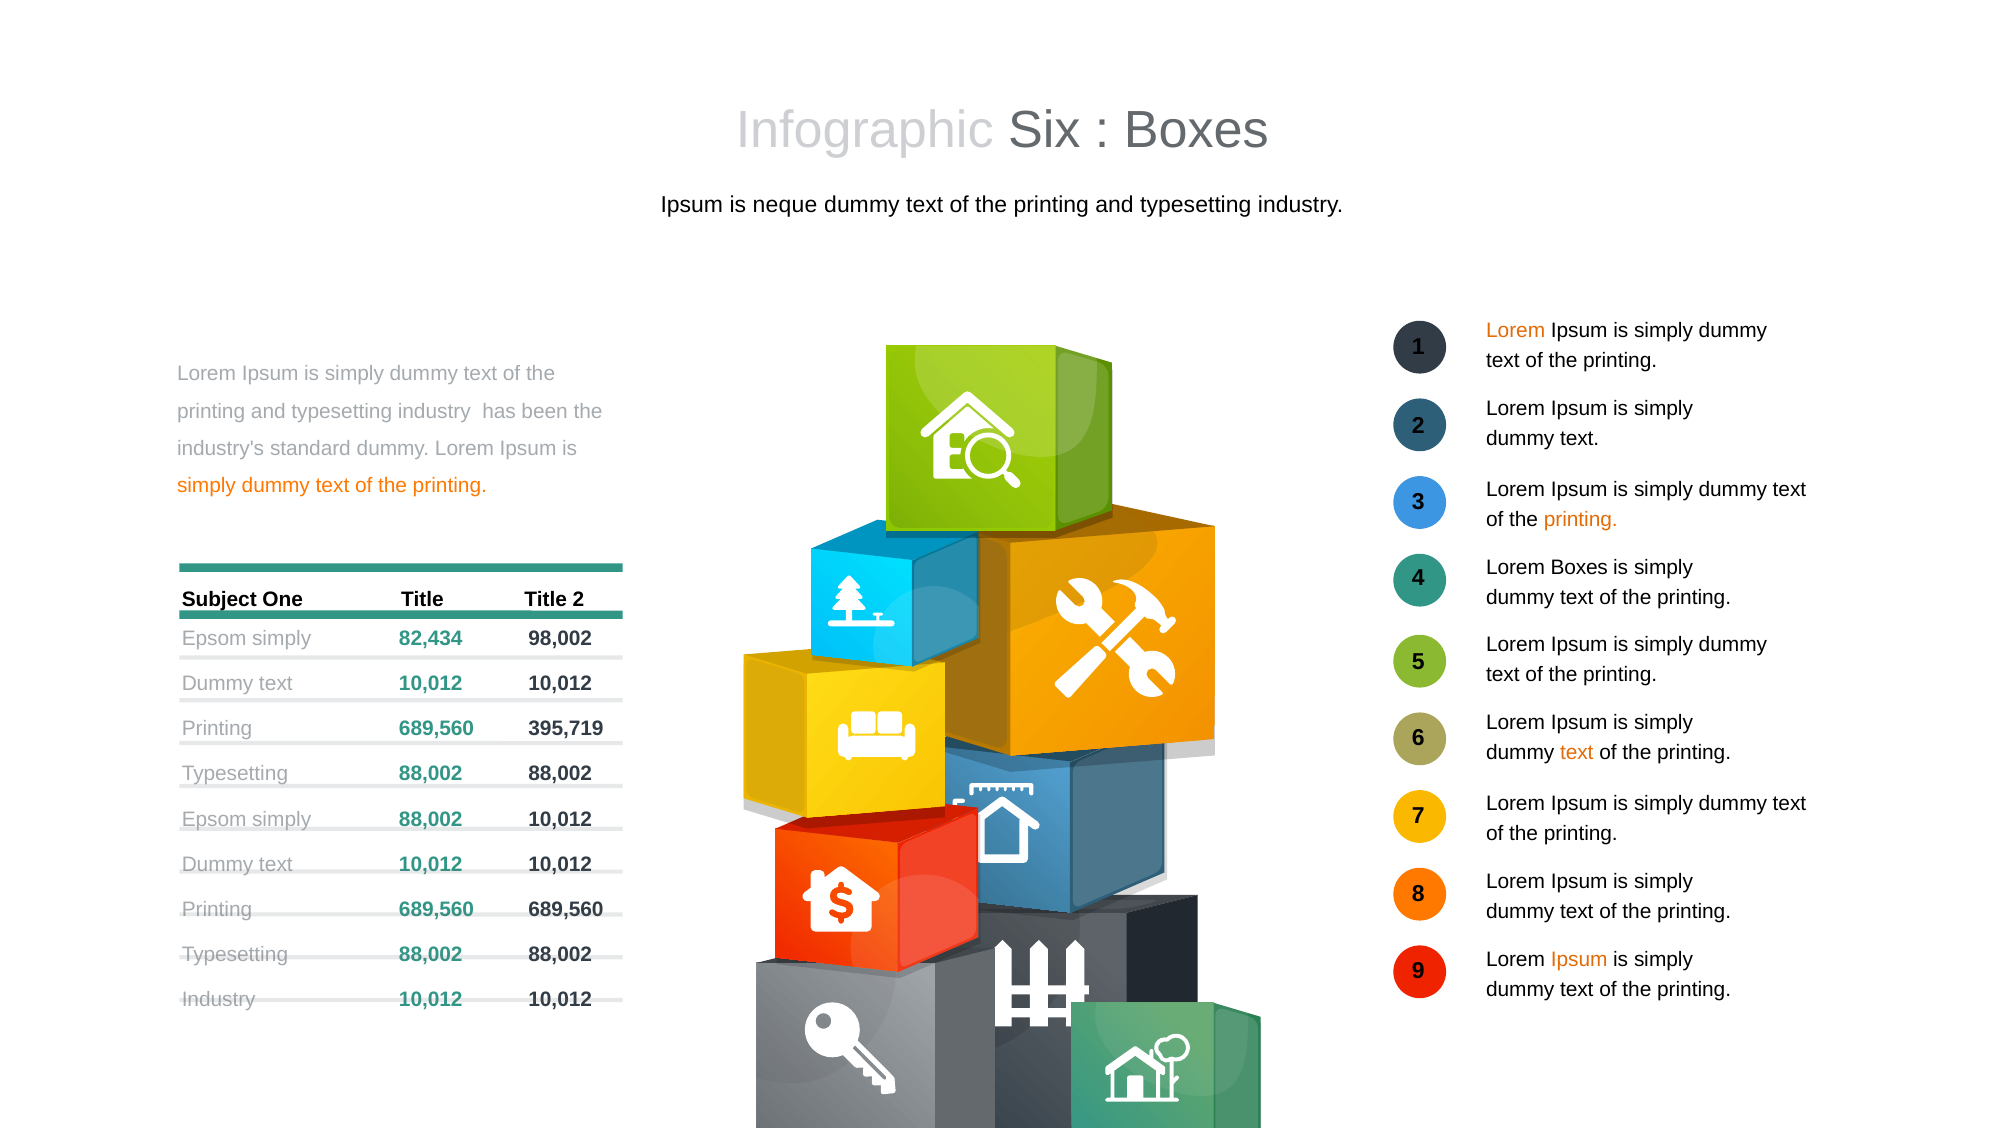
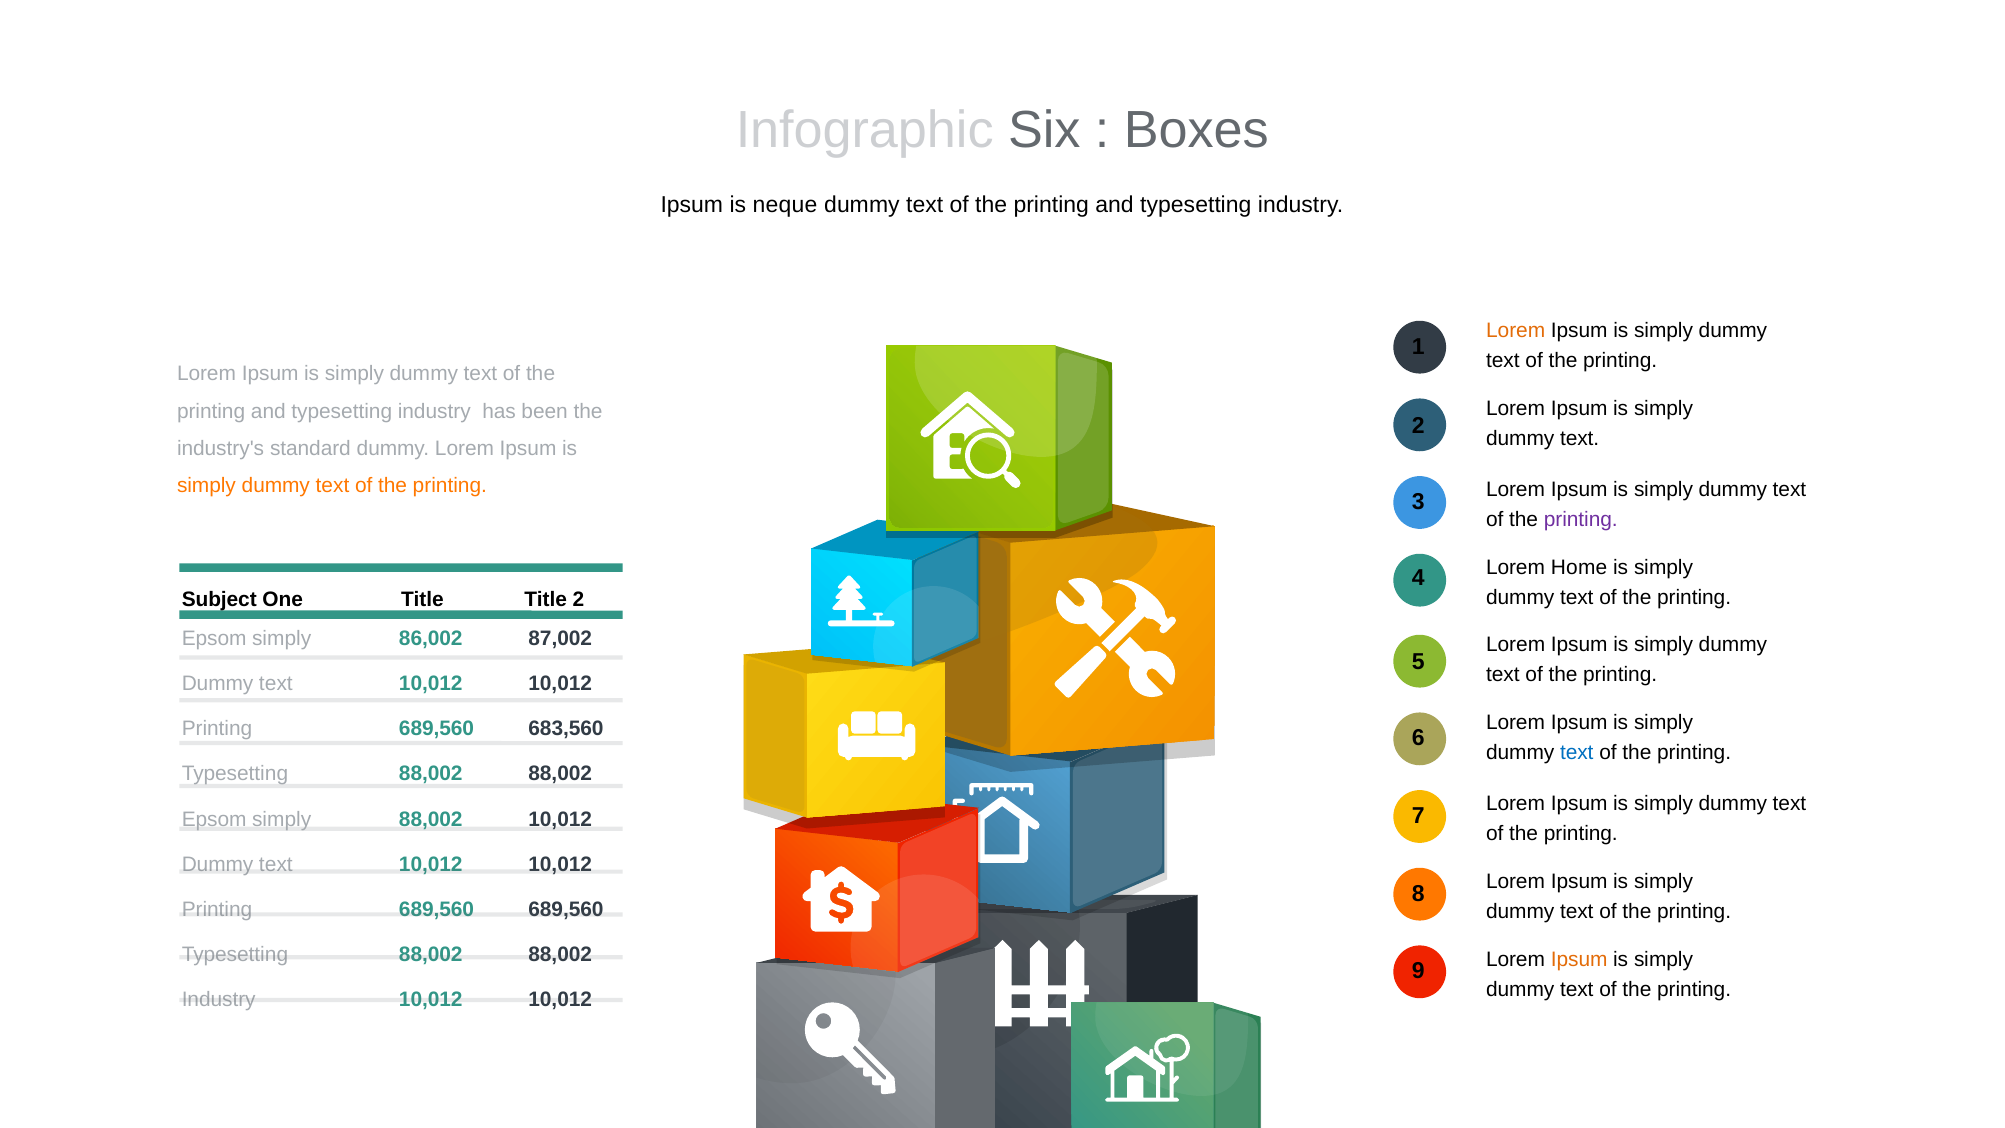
printing colour: orange -> purple (1581, 520)
Lorem Boxes: Boxes -> Home (1579, 568)
82,434: 82,434 -> 86,002 (431, 638)
98,002: 98,002 -> 87,002 (560, 638)
395,719: 395,719 -> 683,560 (566, 729)
text colour: orange -> blue (1577, 752)
